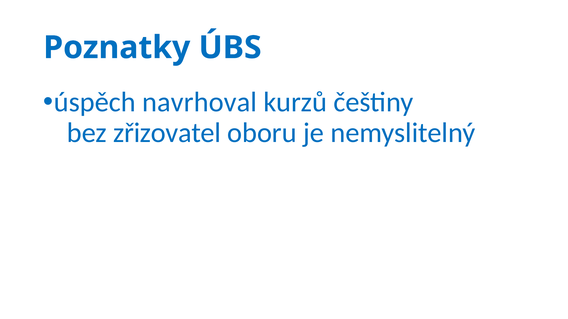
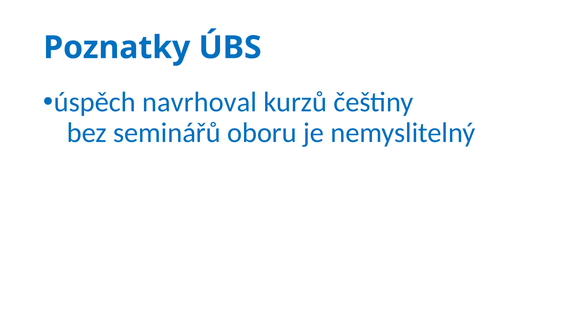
zřizovatel: zřizovatel -> seminářů (167, 133)
